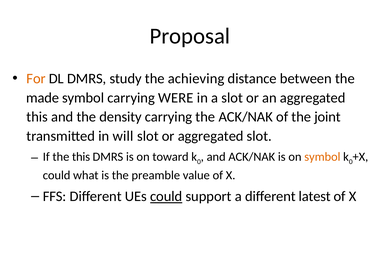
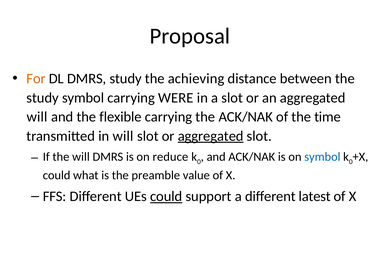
made: made -> study (43, 98)
this: this -> will (37, 117)
density: density -> flexible (121, 117)
joint: joint -> time (328, 117)
aggregated underline: none -> present (211, 136)
the this: this -> will (81, 157)
toward: toward -> reduce (170, 157)
symbol colour: orange -> blue (322, 157)
